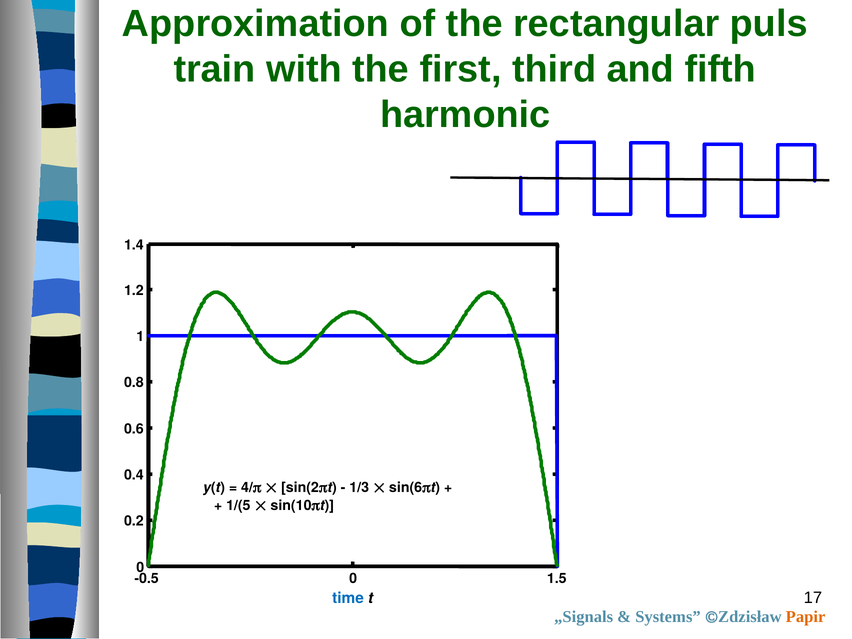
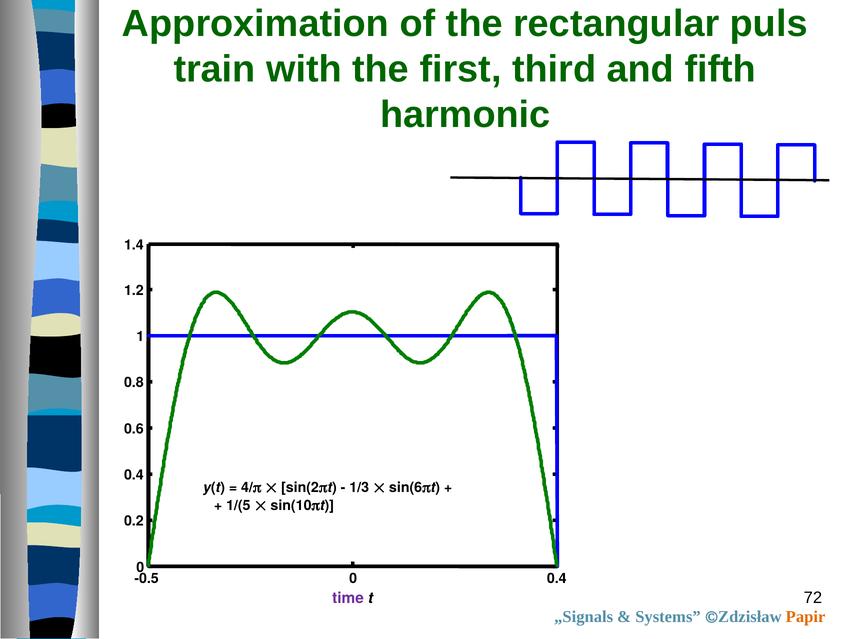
0 1.5: 1.5 -> 0.4 (557, 579)
time colour: blue -> purple (348, 598)
17: 17 -> 72 (813, 598)
